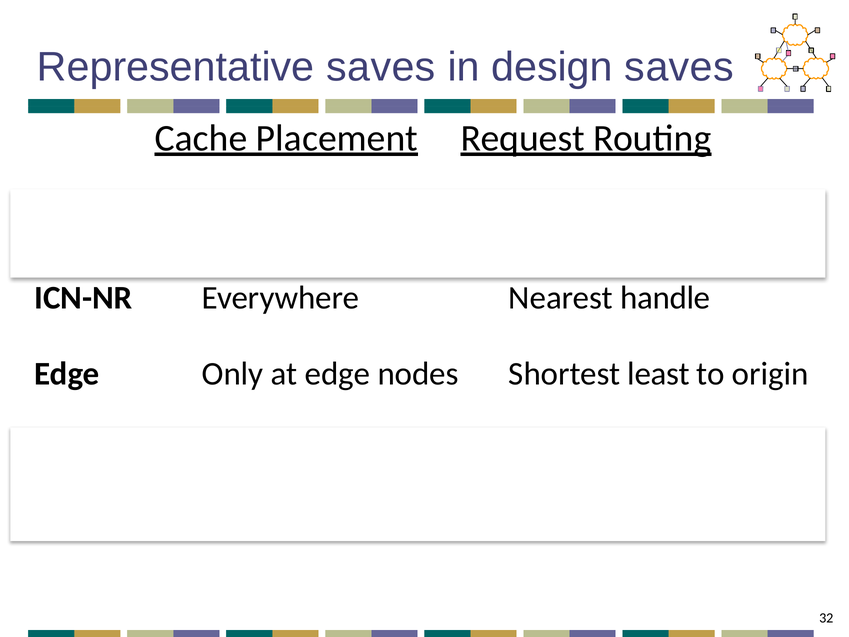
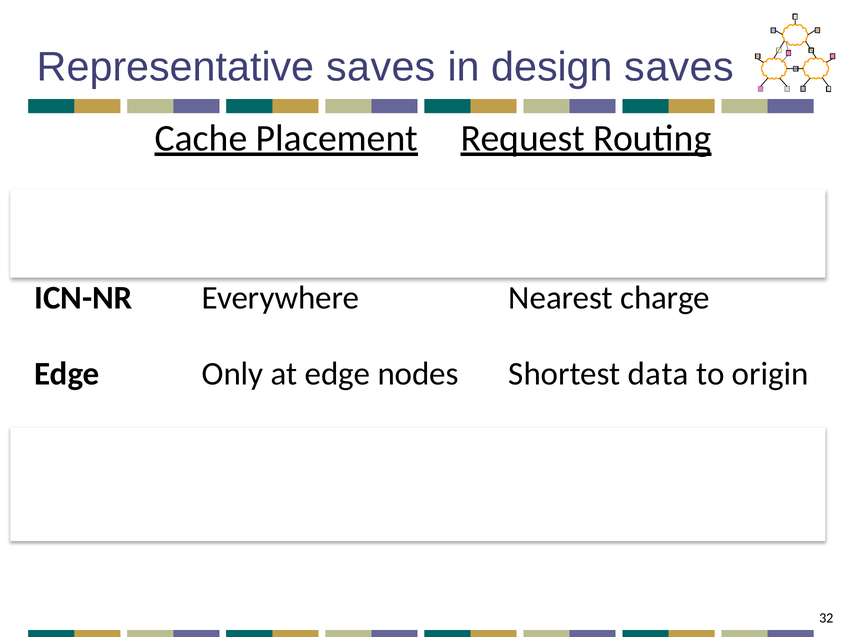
handle: handle -> charge (665, 298)
least: least -> data (658, 374)
